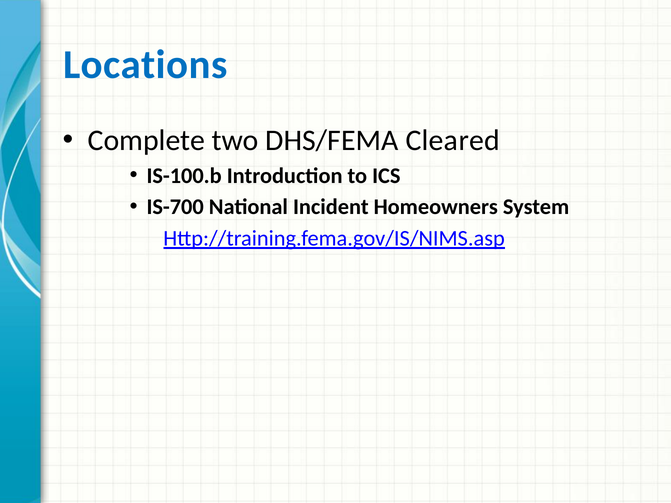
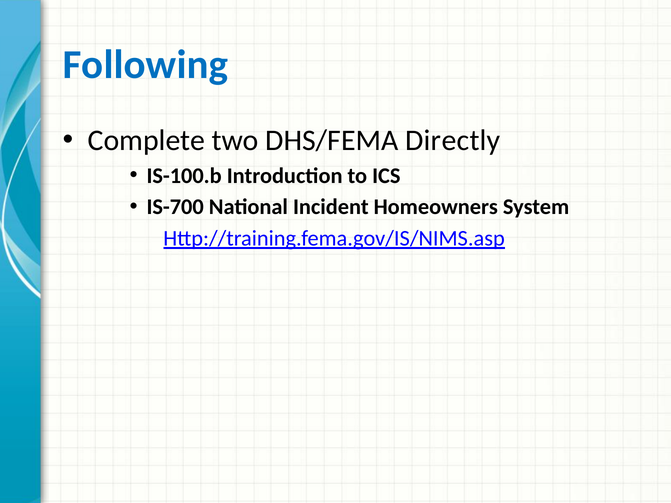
Locations: Locations -> Following (145, 65)
Cleared: Cleared -> Directly (453, 140)
